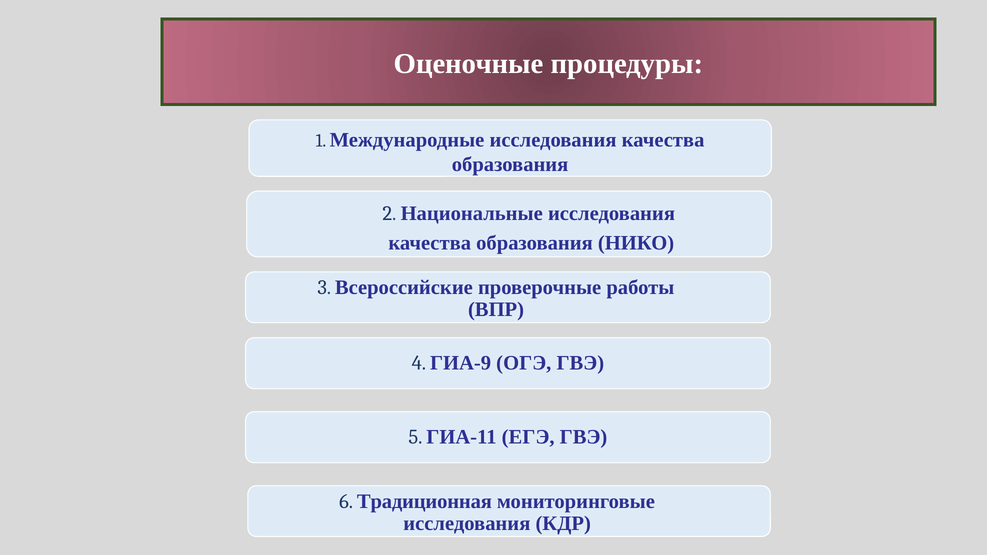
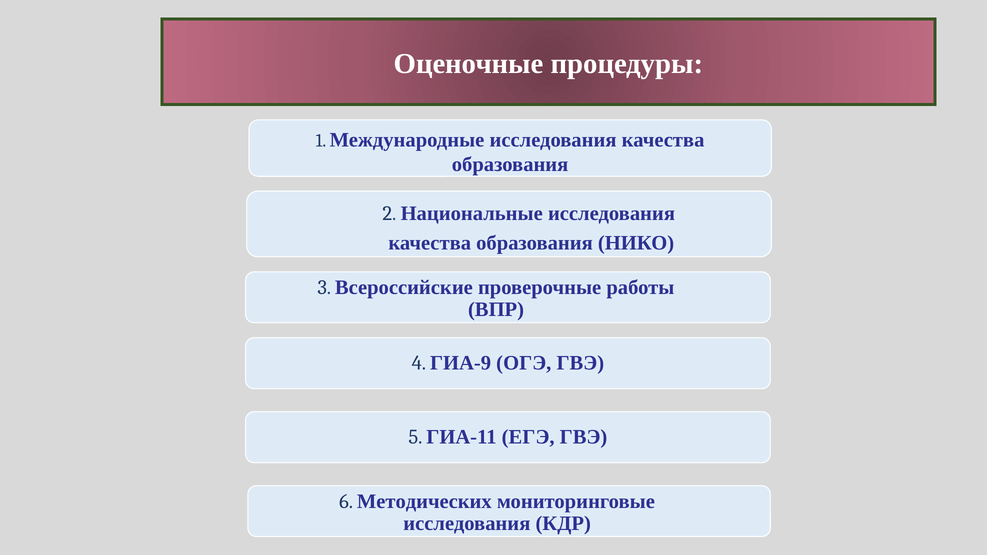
Традиционная: Традиционная -> Методических (424, 502)
